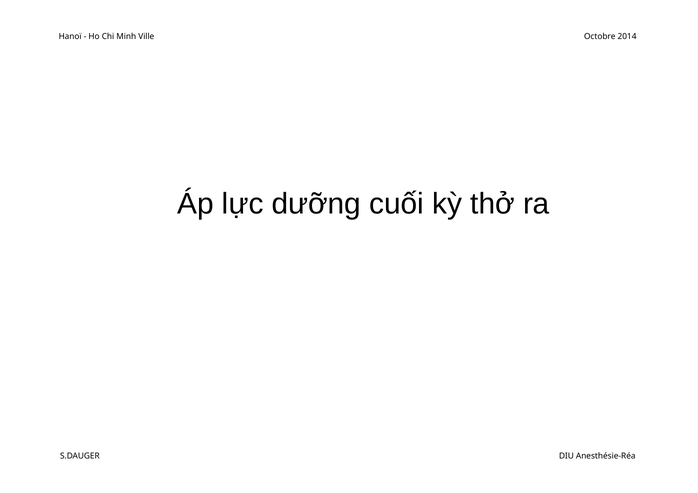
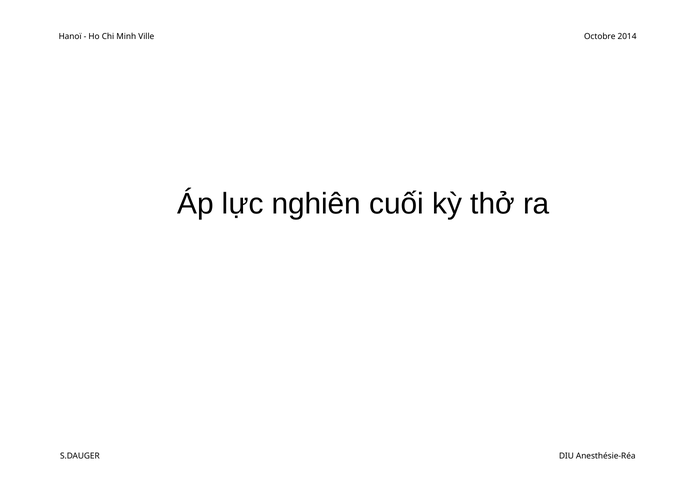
dưỡng: dưỡng -> nghiên (316, 204)
